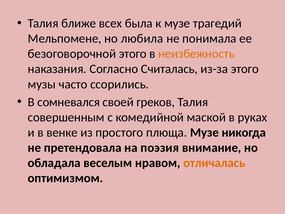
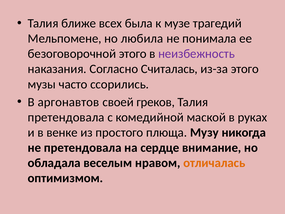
неизбежность colour: orange -> purple (197, 54)
сомневался: сомневался -> аргонавтов (68, 102)
совершенным: совершенным -> претендовала (66, 117)
плюща Музе: Музе -> Музу (204, 132)
поэзия: поэзия -> сердце (160, 148)
